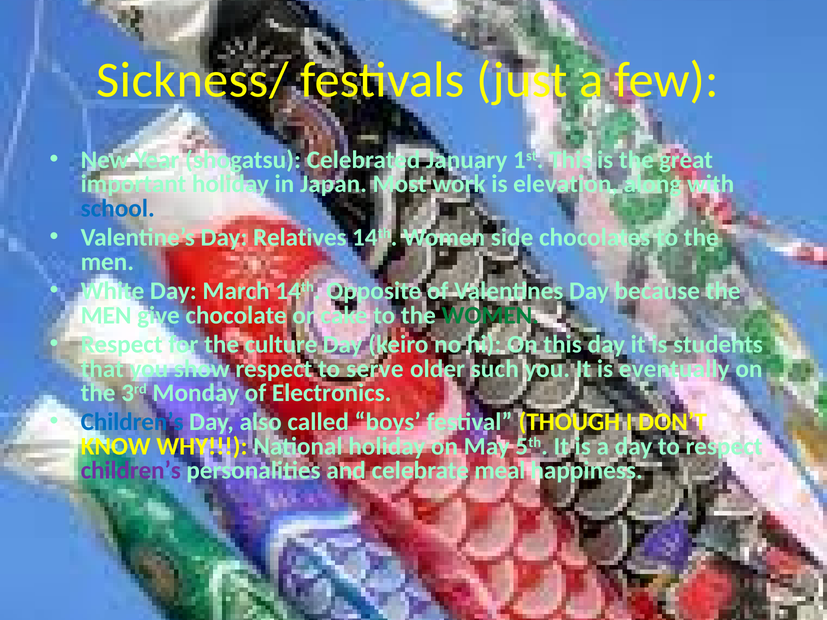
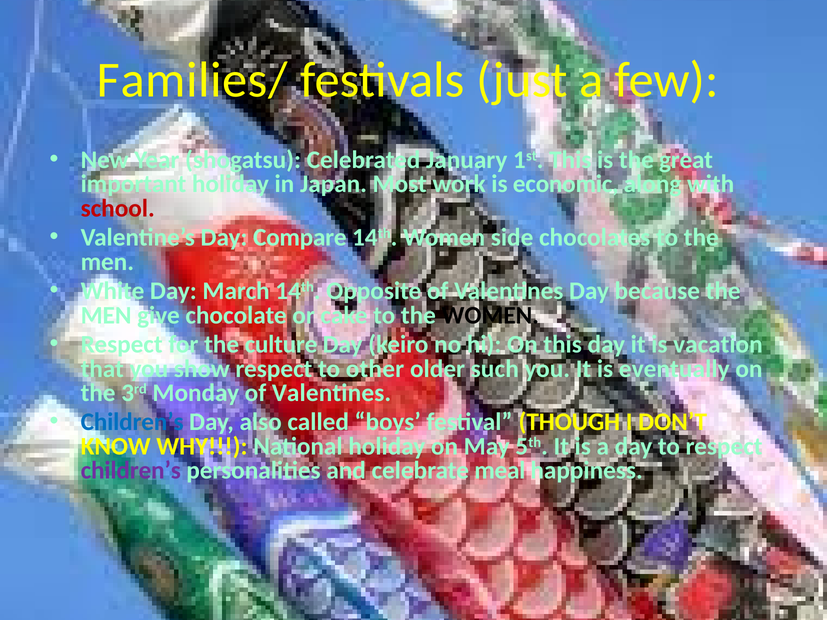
Sickness/: Sickness/ -> Families/ (192, 80)
elevation: elevation -> economic (566, 184)
school colour: blue -> red (118, 208)
Relatives: Relatives -> Compare (300, 238)
WOMEN colour: green -> black (490, 315)
students: students -> vacation (718, 345)
serve: serve -> other (375, 369)
Monday of Electronics: Electronics -> Valentines (332, 393)
